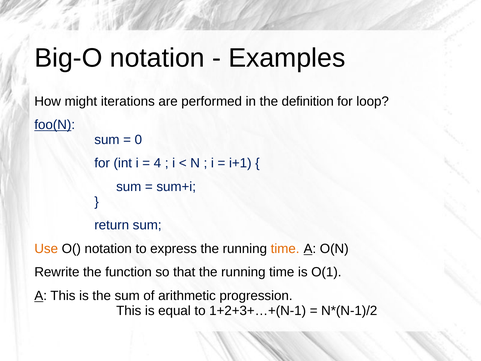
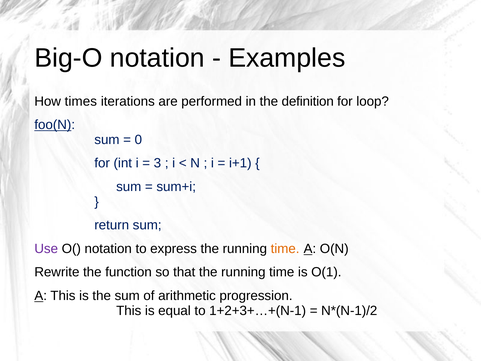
might: might -> times (81, 101)
4: 4 -> 3 (157, 163)
Use colour: orange -> purple (46, 249)
